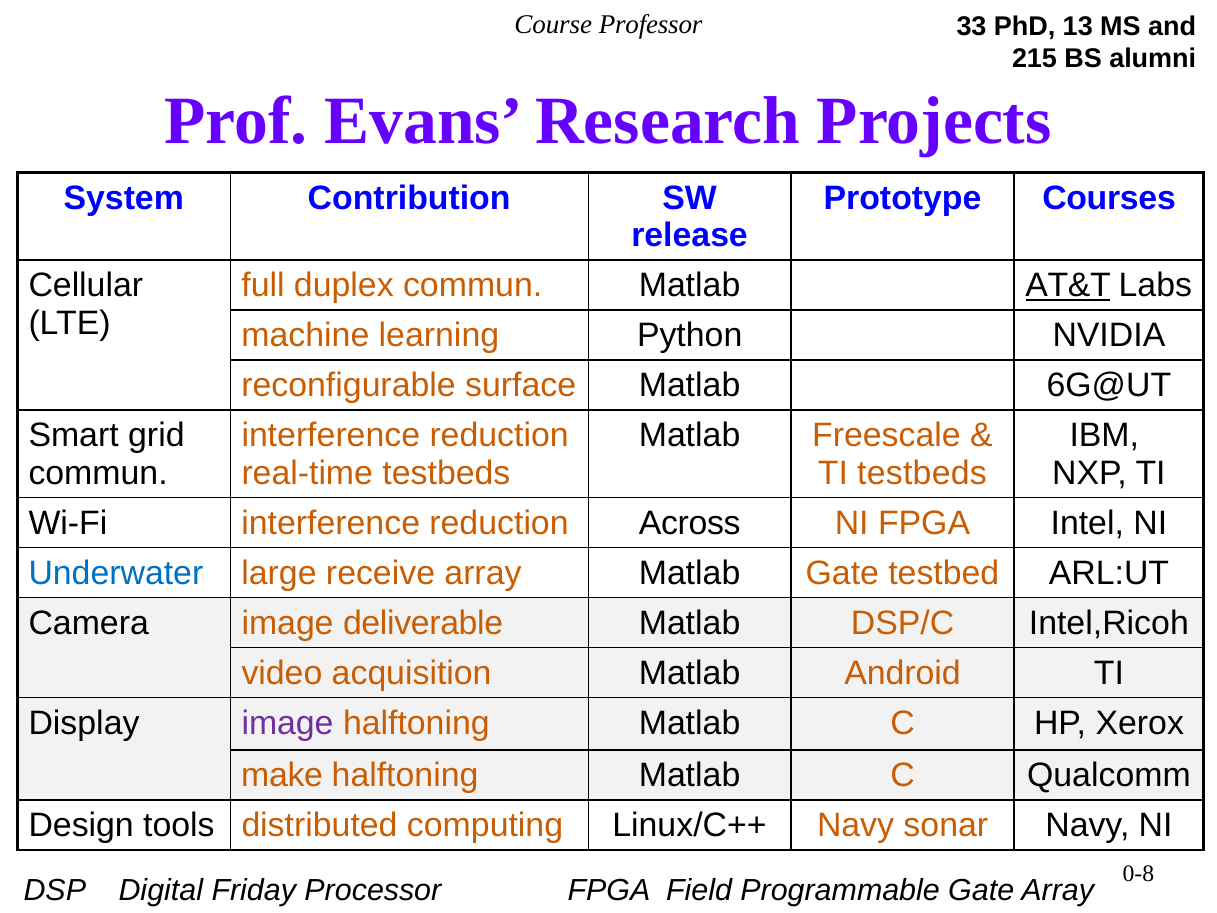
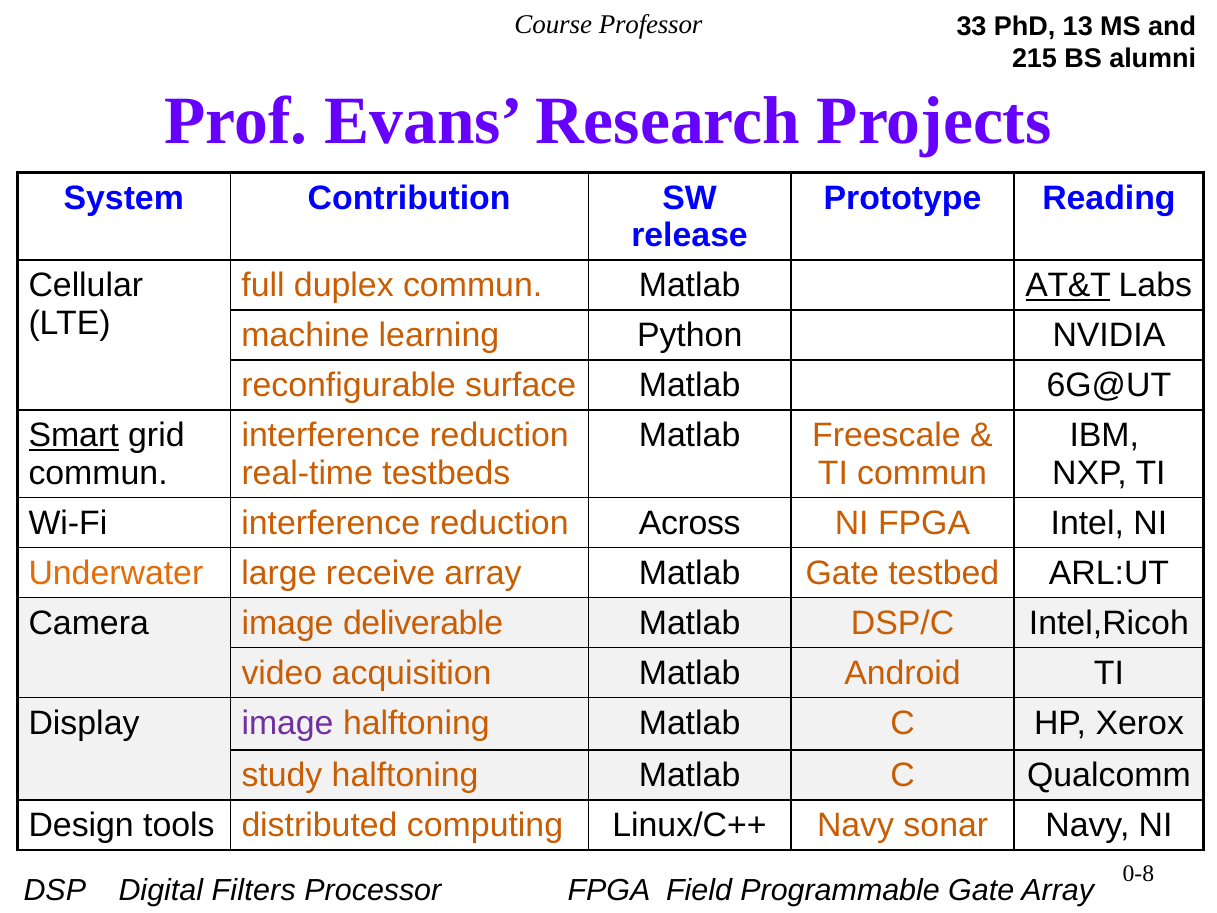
Courses: Courses -> Reading (1109, 198)
Smart underline: none -> present (74, 435)
TI testbeds: testbeds -> commun (922, 473)
Underwater colour: blue -> orange (116, 573)
make: make -> study (282, 775)
Friday: Friday -> Filters (254, 890)
